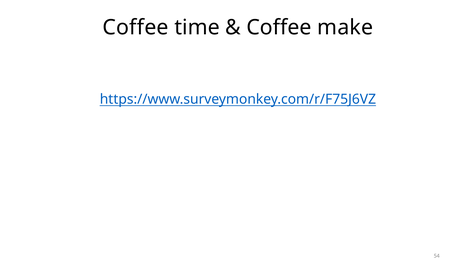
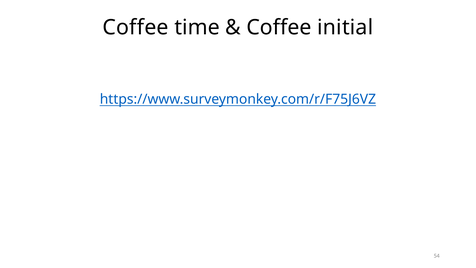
make: make -> initial (345, 27)
